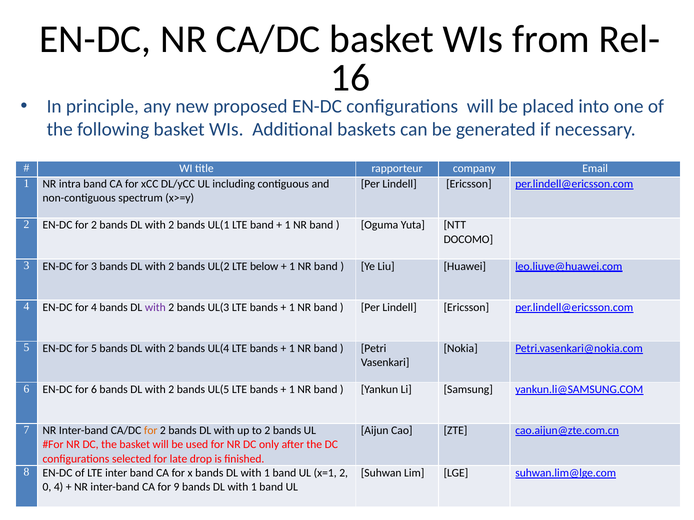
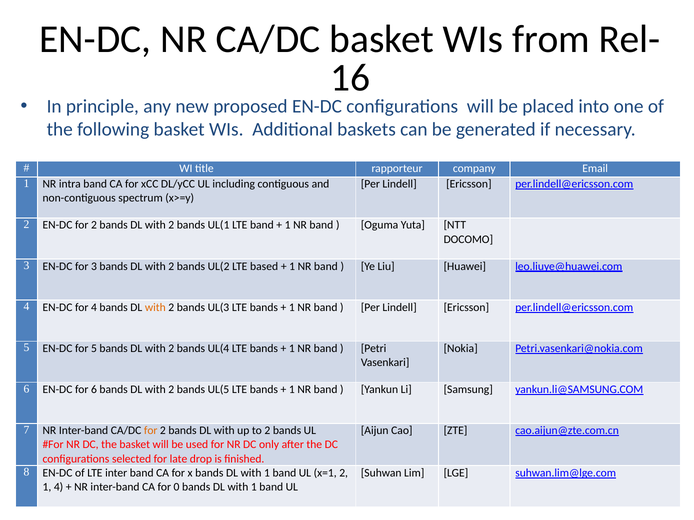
below: below -> based (264, 266)
with colour: purple -> orange (155, 308)
0: 0 -> 1 (47, 487)
9: 9 -> 0 (177, 487)
